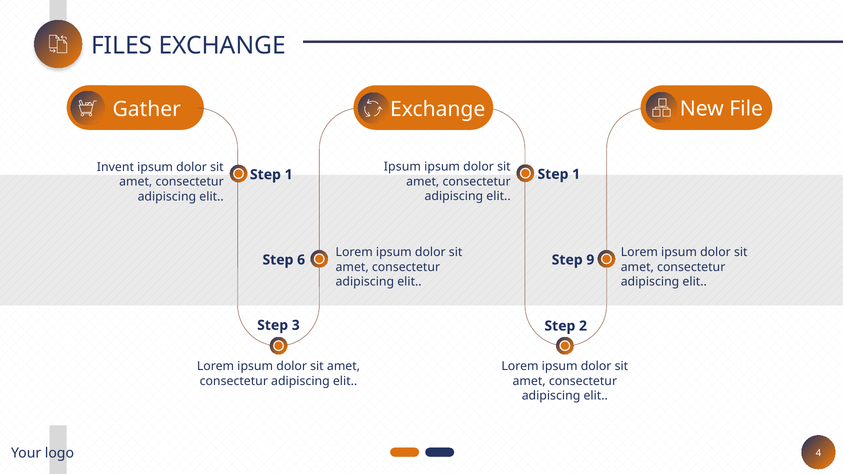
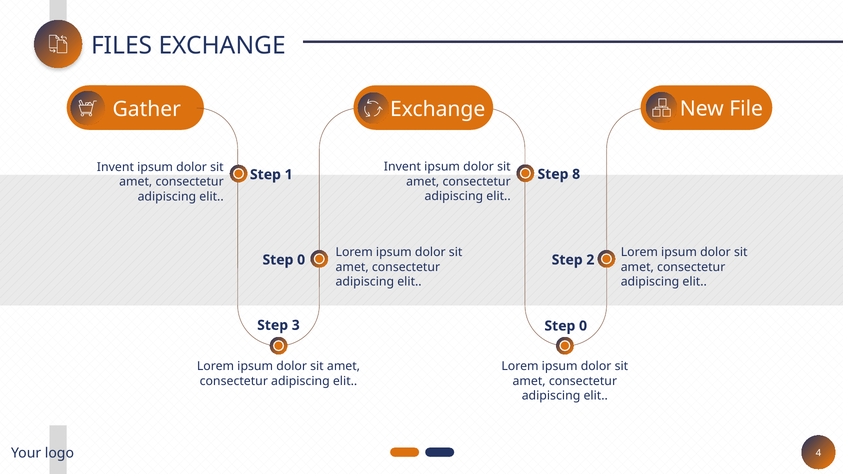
Ipsum: Ipsum -> Invent (402, 167)
1: 1 -> 8 (576, 174)
6: 6 -> 0 (301, 260)
9: 9 -> 2 (590, 260)
2: 2 -> 0 (583, 326)
